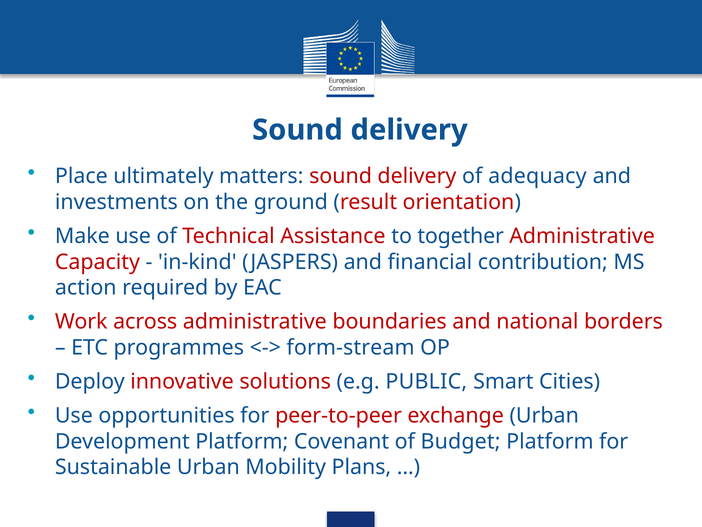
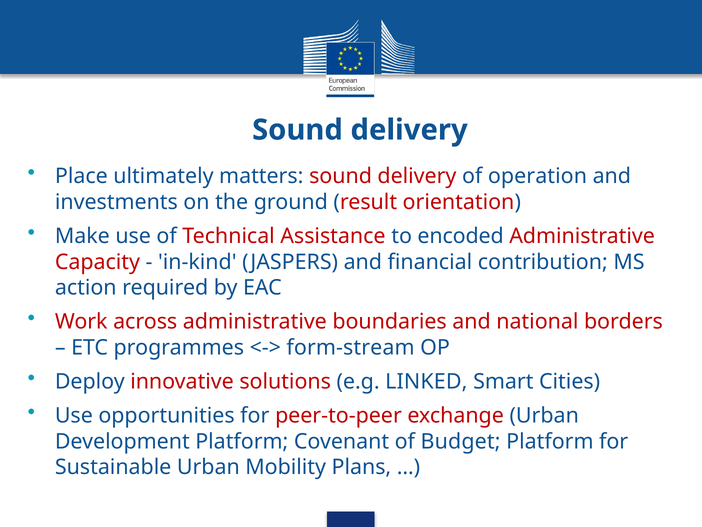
adequacy: adequacy -> operation (537, 176)
together: together -> encoded (461, 236)
PUBLIC: PUBLIC -> LINKED (426, 381)
